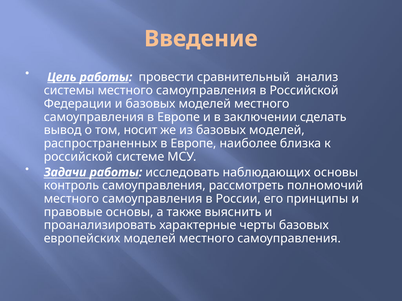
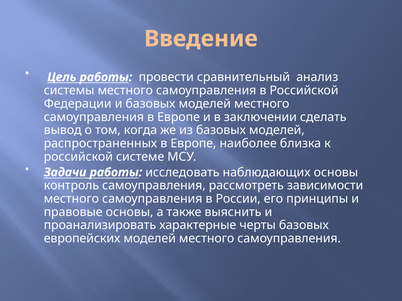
носит: носит -> когда (140, 130)
полномочий: полномочий -> зависимости (325, 186)
